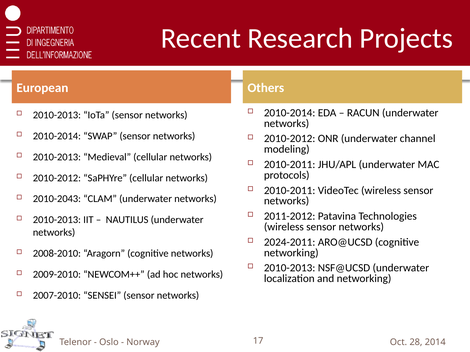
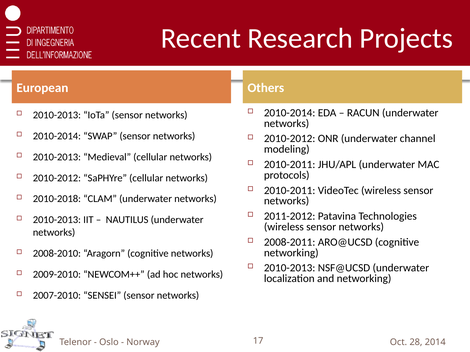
2010-2043: 2010-2043 -> 2010-2018 (57, 199)
2024-2011: 2024-2011 -> 2008-2011 (290, 242)
